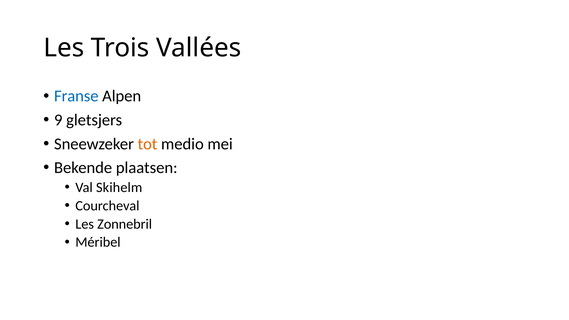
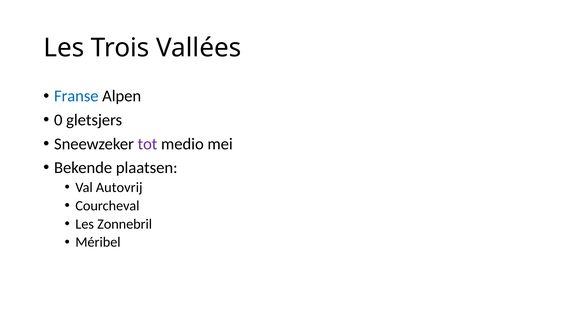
9: 9 -> 0 (58, 120)
tot colour: orange -> purple (147, 144)
Skihelm: Skihelm -> Autovrij (119, 187)
